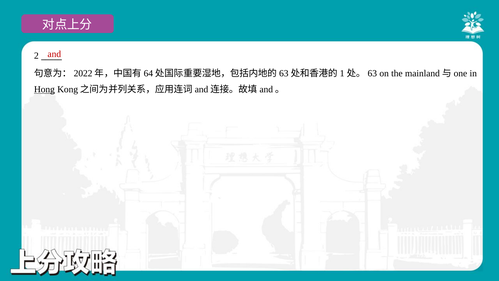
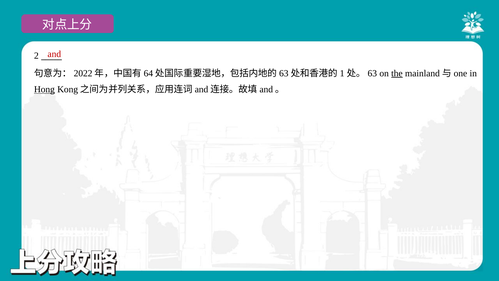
the underline: none -> present (397, 73)
